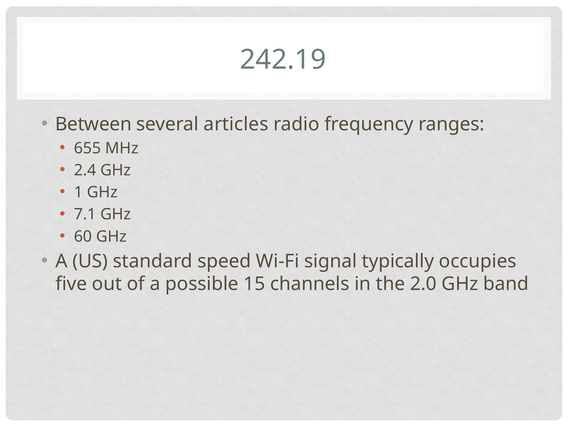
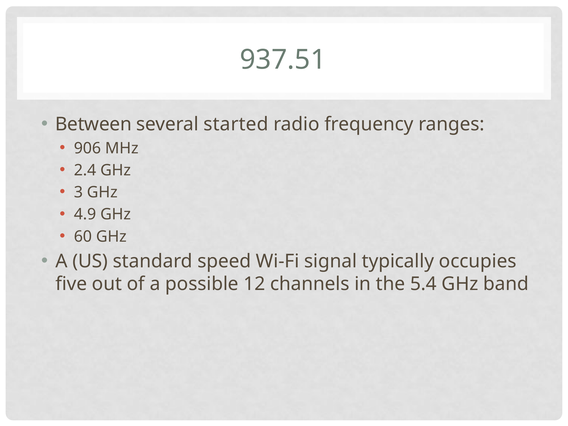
242.19: 242.19 -> 937.51 (283, 60)
articles: articles -> started (236, 124)
655: 655 -> 906 (87, 148)
1: 1 -> 3 (78, 192)
7.1: 7.1 -> 4.9 (85, 214)
15: 15 -> 12 (254, 284)
2.0: 2.0 -> 5.4 (423, 284)
